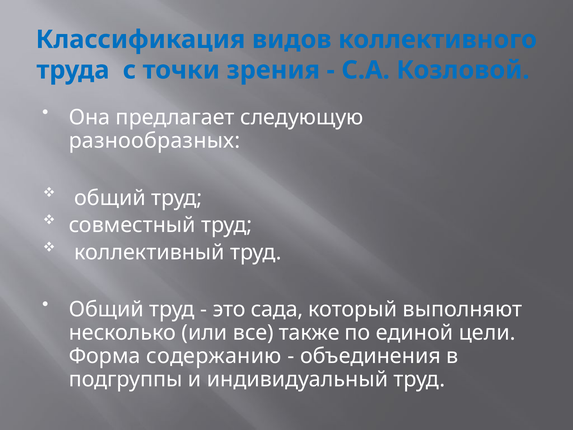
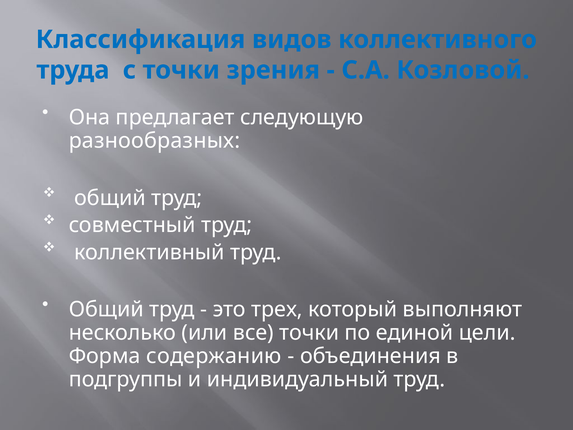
сада: сада -> трех (277, 309)
все также: также -> точки (309, 333)
